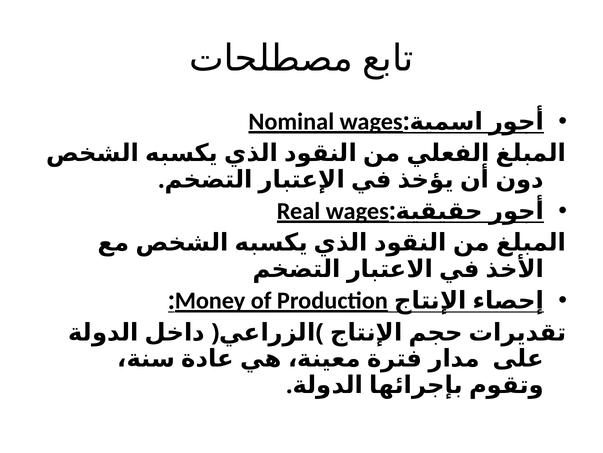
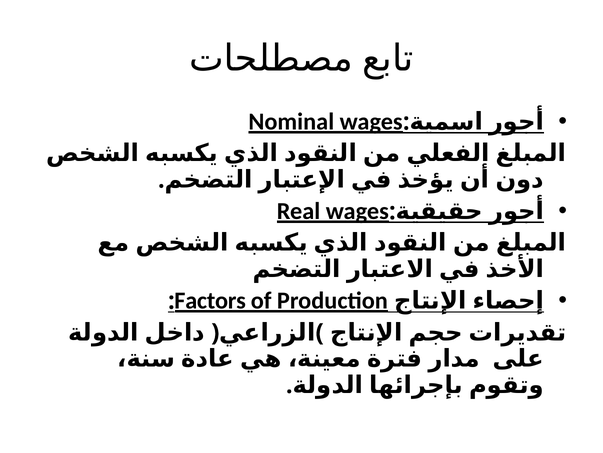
Money: Money -> Factors (210, 300)
